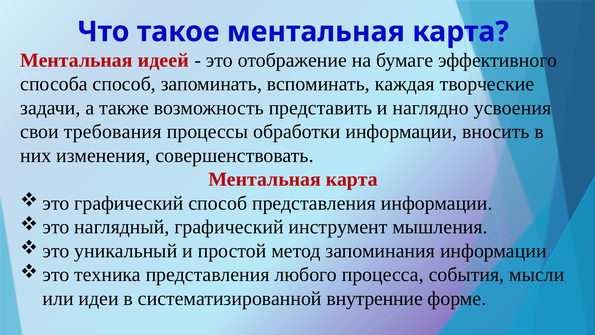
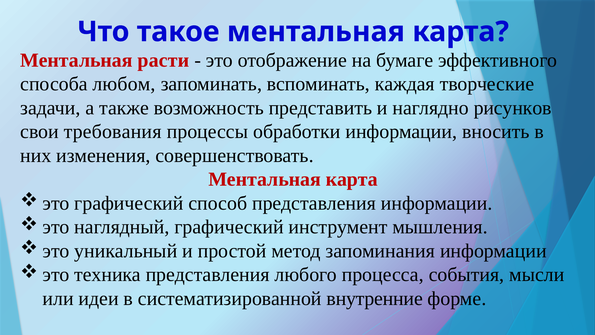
идеей: идеей -> расти (163, 60)
способа способ: способ -> любом (124, 84)
усвоения: усвоения -> рисунков (513, 108)
